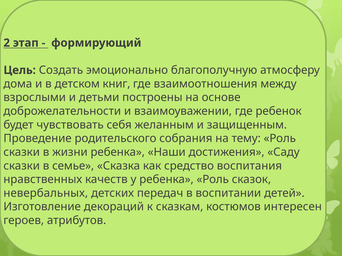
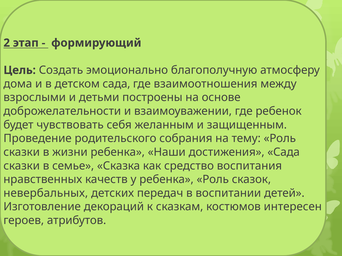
детском книг: книг -> сада (116, 84)
достижения Саду: Саду -> Сада (284, 152)
